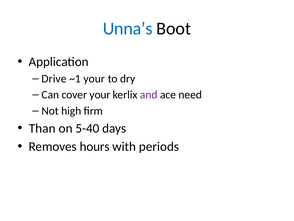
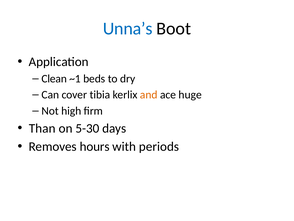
Drive: Drive -> Clean (54, 79)
~1 your: your -> beds (94, 79)
cover your: your -> tibia (100, 95)
and colour: purple -> orange (149, 95)
need: need -> huge (190, 95)
5-40: 5-40 -> 5-30 (87, 128)
